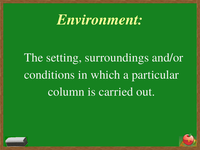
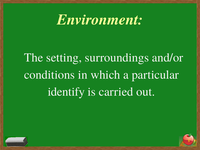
column: column -> identify (66, 92)
